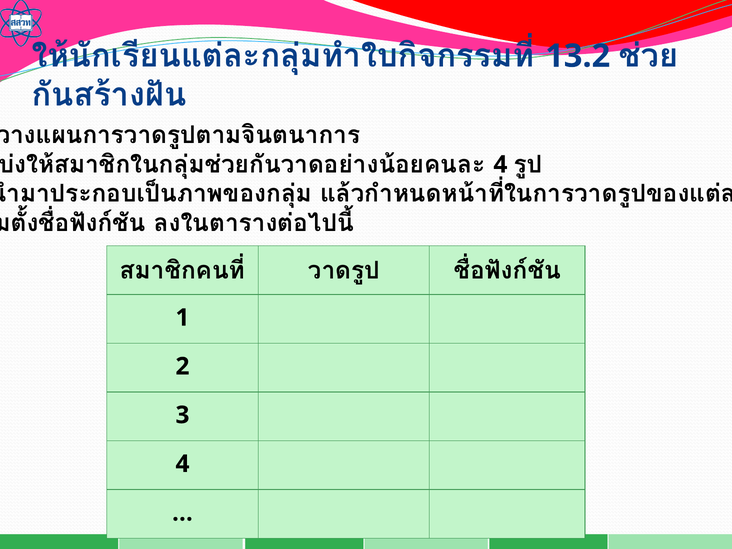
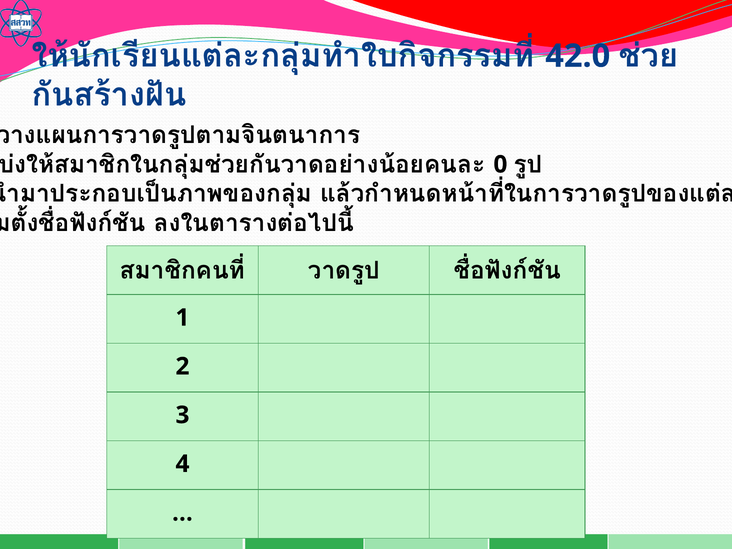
13.2: 13.2 -> 42.0 (578, 56)
4: 4 -> 0 (500, 165)
